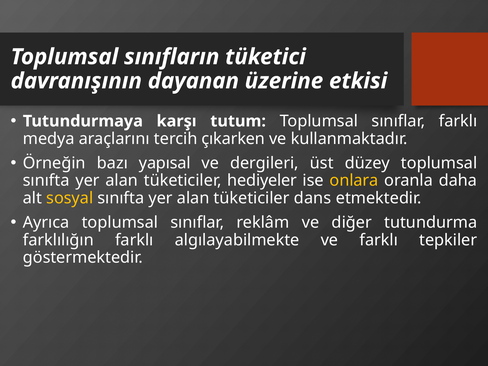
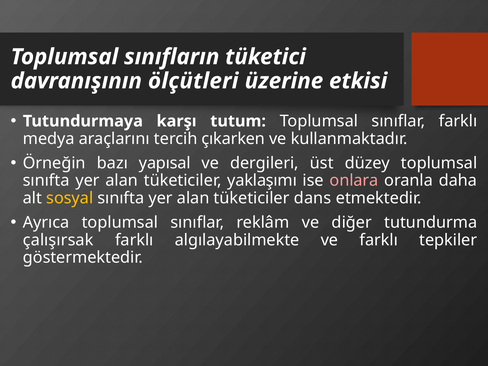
dayanan: dayanan -> ölçütleri (193, 81)
hediyeler: hediyeler -> yaklaşımı (262, 181)
onlara colour: yellow -> pink (354, 181)
farklılığın: farklılığın -> çalışırsak (58, 240)
